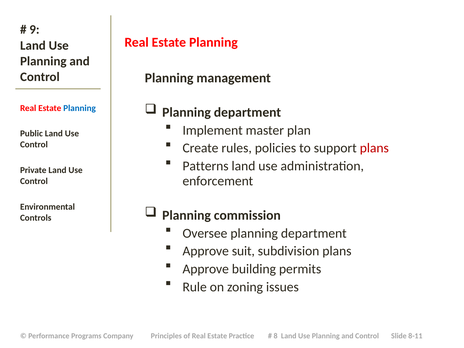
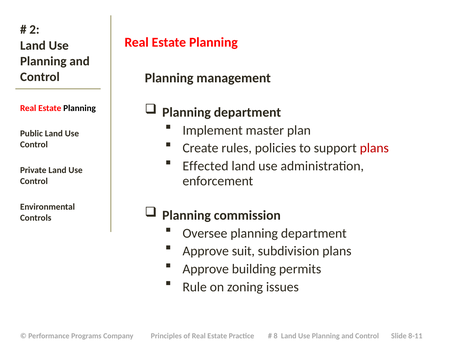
9: 9 -> 2 (34, 30)
Planning colour: blue -> black (80, 108)
Patterns: Patterns -> Effected (205, 166)
